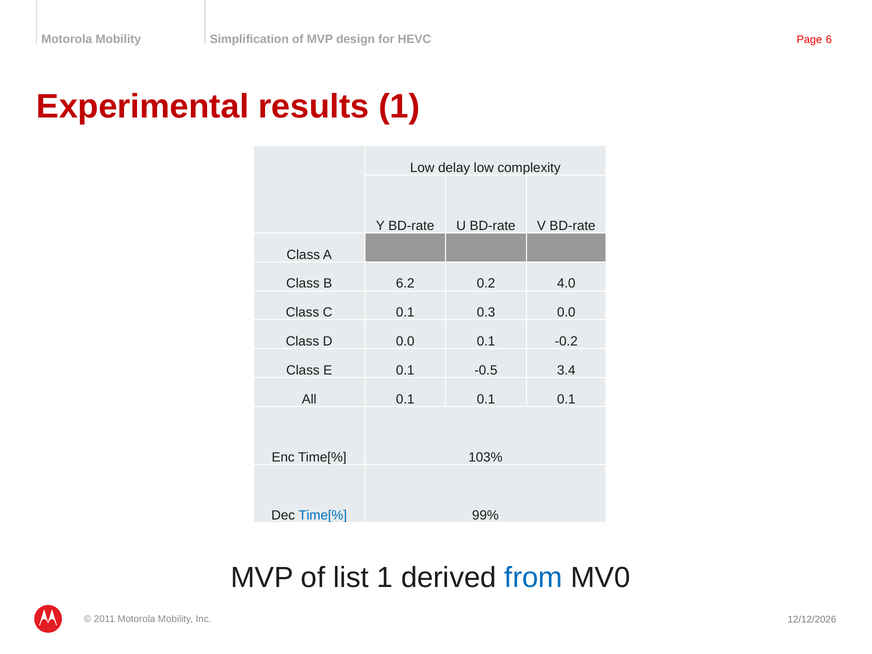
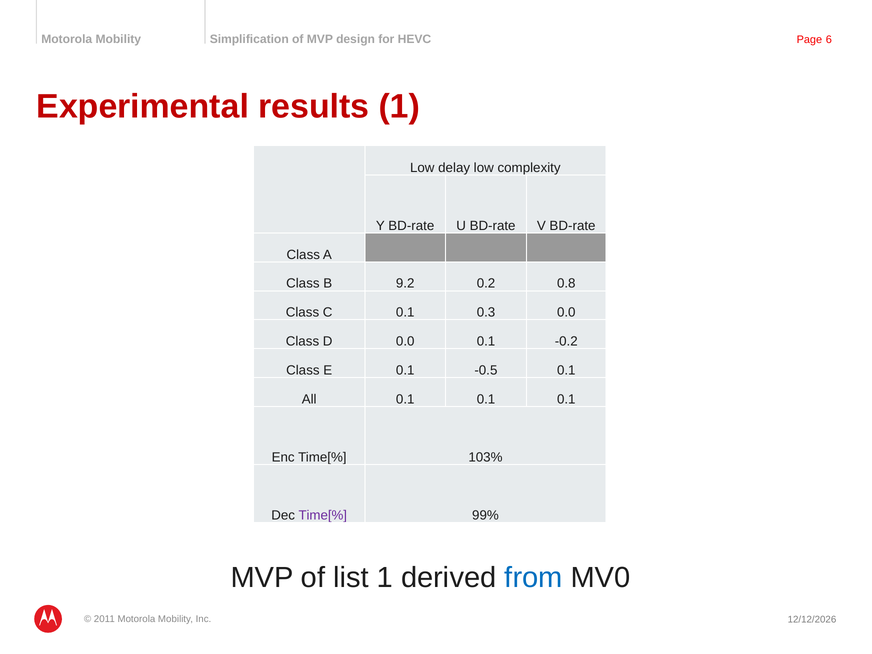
6.2: 6.2 -> 9.2 (405, 284)
4.0: 4.0 -> 0.8 (566, 284)
-0.5 3.4: 3.4 -> 0.1 (566, 370)
Time[% colour: blue -> purple (323, 515)
